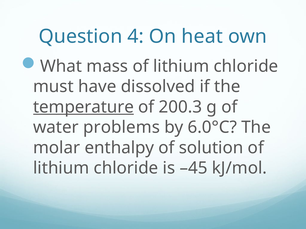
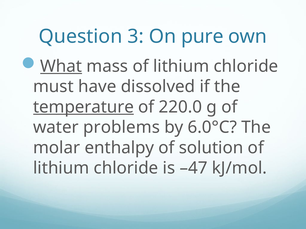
4: 4 -> 3 (136, 36)
heat: heat -> pure (202, 36)
What underline: none -> present (61, 66)
200.3: 200.3 -> 220.0 (180, 107)
–45: –45 -> –47 (194, 168)
